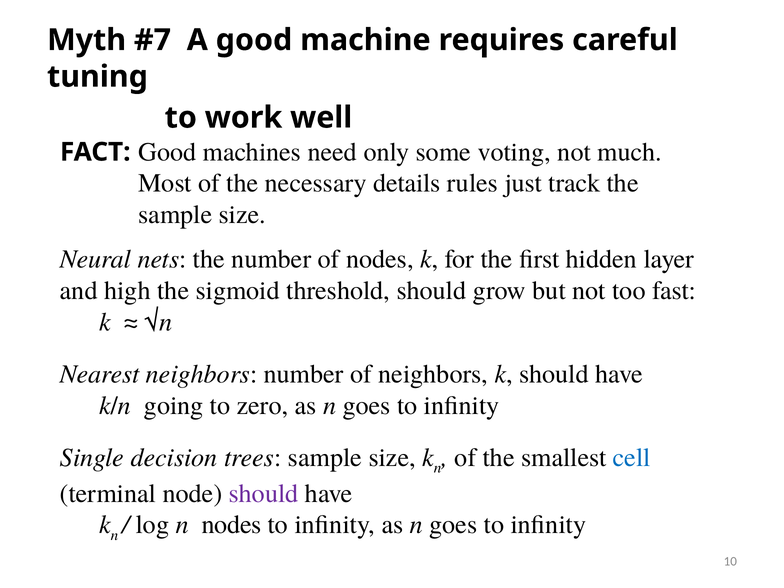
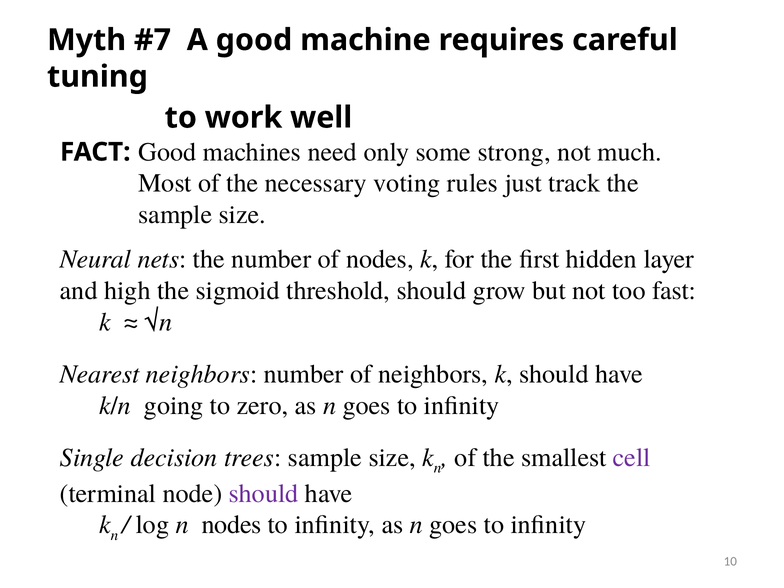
voting: voting -> strong (514, 152)
details: details -> voting (407, 183)
cell colour: blue -> purple (632, 458)
